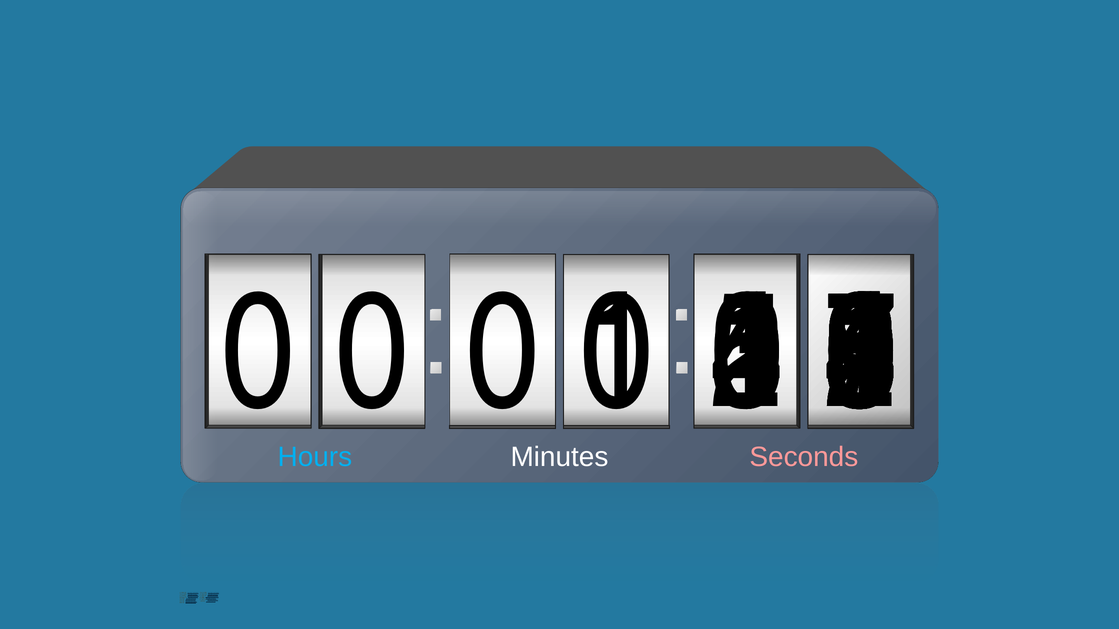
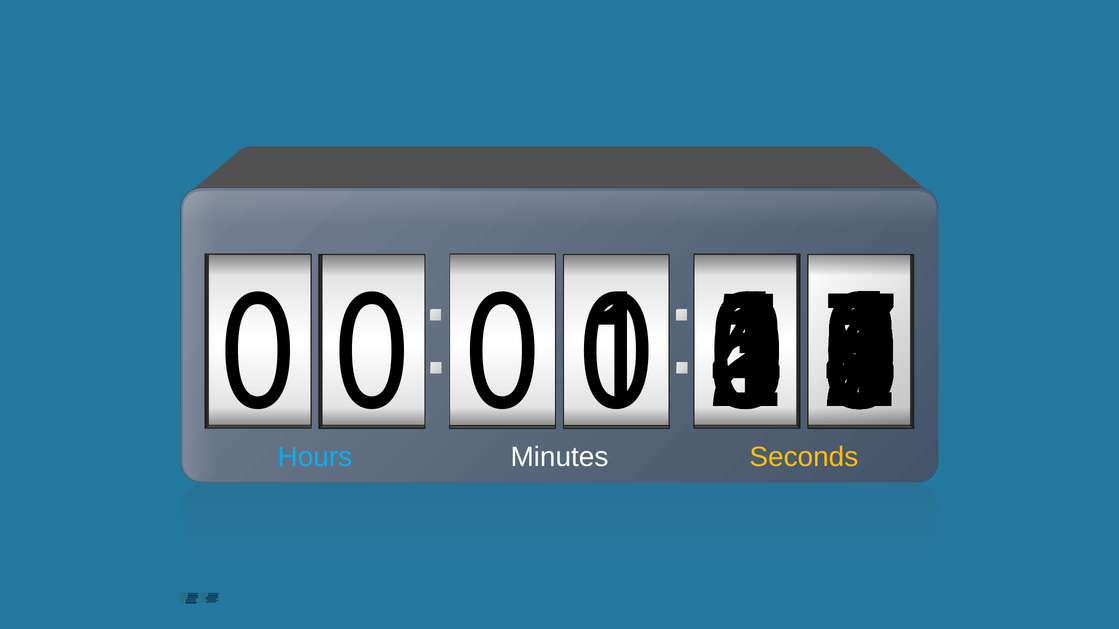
Seconds colour: pink -> yellow (804, 457)
